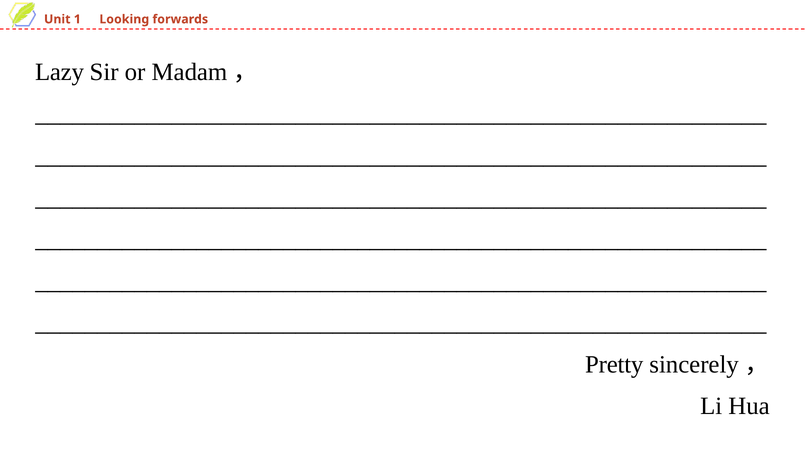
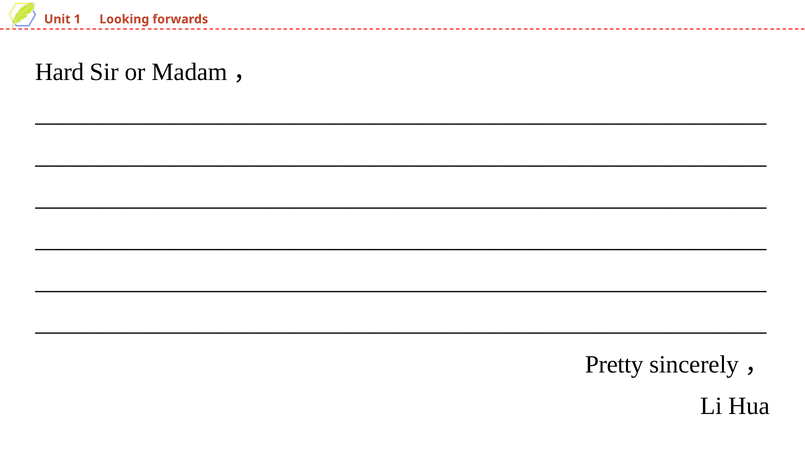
Lazy: Lazy -> Hard (60, 72)
